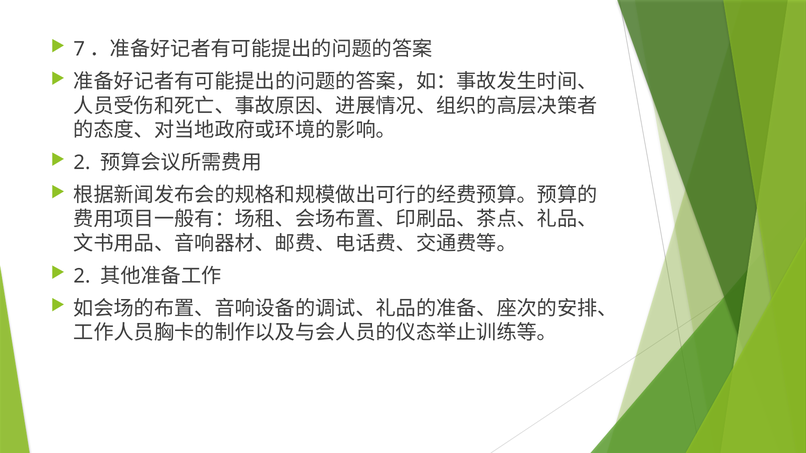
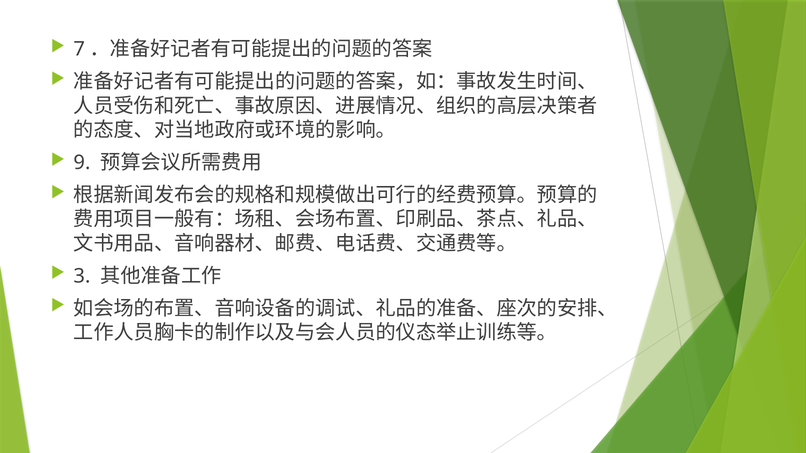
2: 2 -> 9 (82, 163)
2: 2 -> 3 (82, 276)
